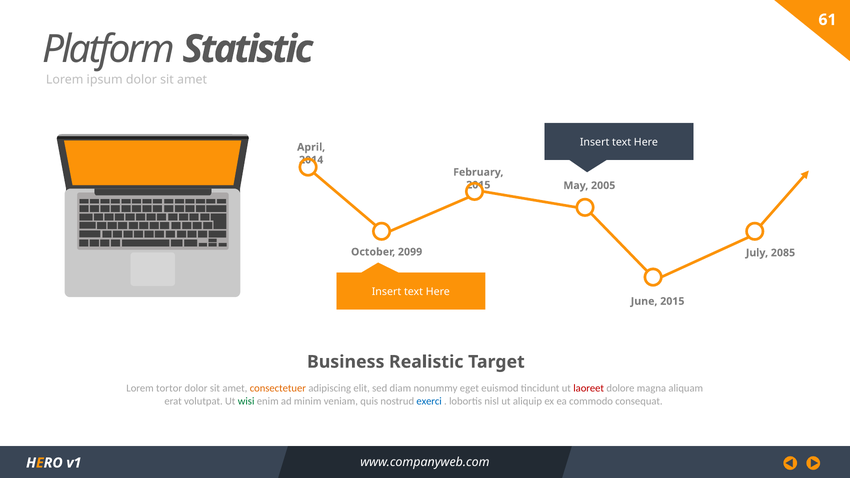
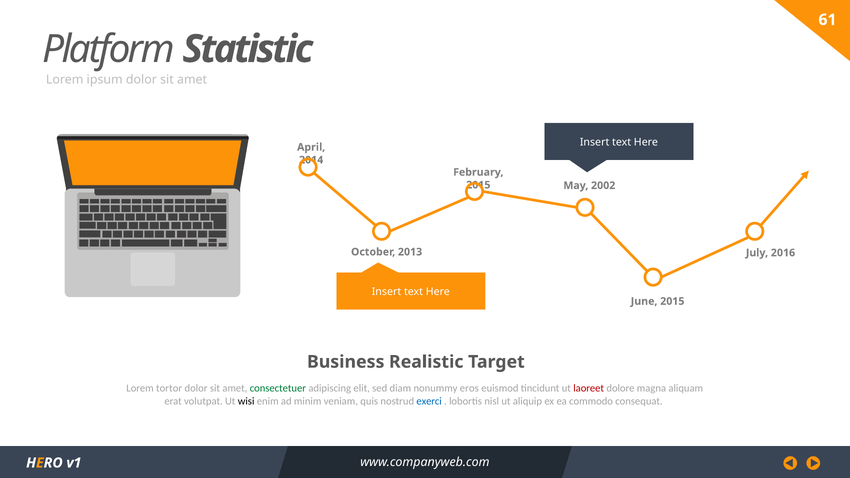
2005: 2005 -> 2002 (603, 186)
2099: 2099 -> 2013 (410, 252)
2085: 2085 -> 2016 (783, 253)
consectetuer colour: orange -> green (278, 388)
eget: eget -> eros (469, 388)
wisi colour: green -> black (246, 401)
